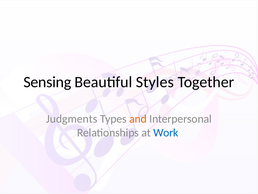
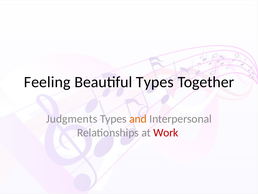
Sensing: Sensing -> Feeling (47, 82)
Beautiful Styles: Styles -> Types (155, 82)
Work colour: blue -> red (166, 132)
